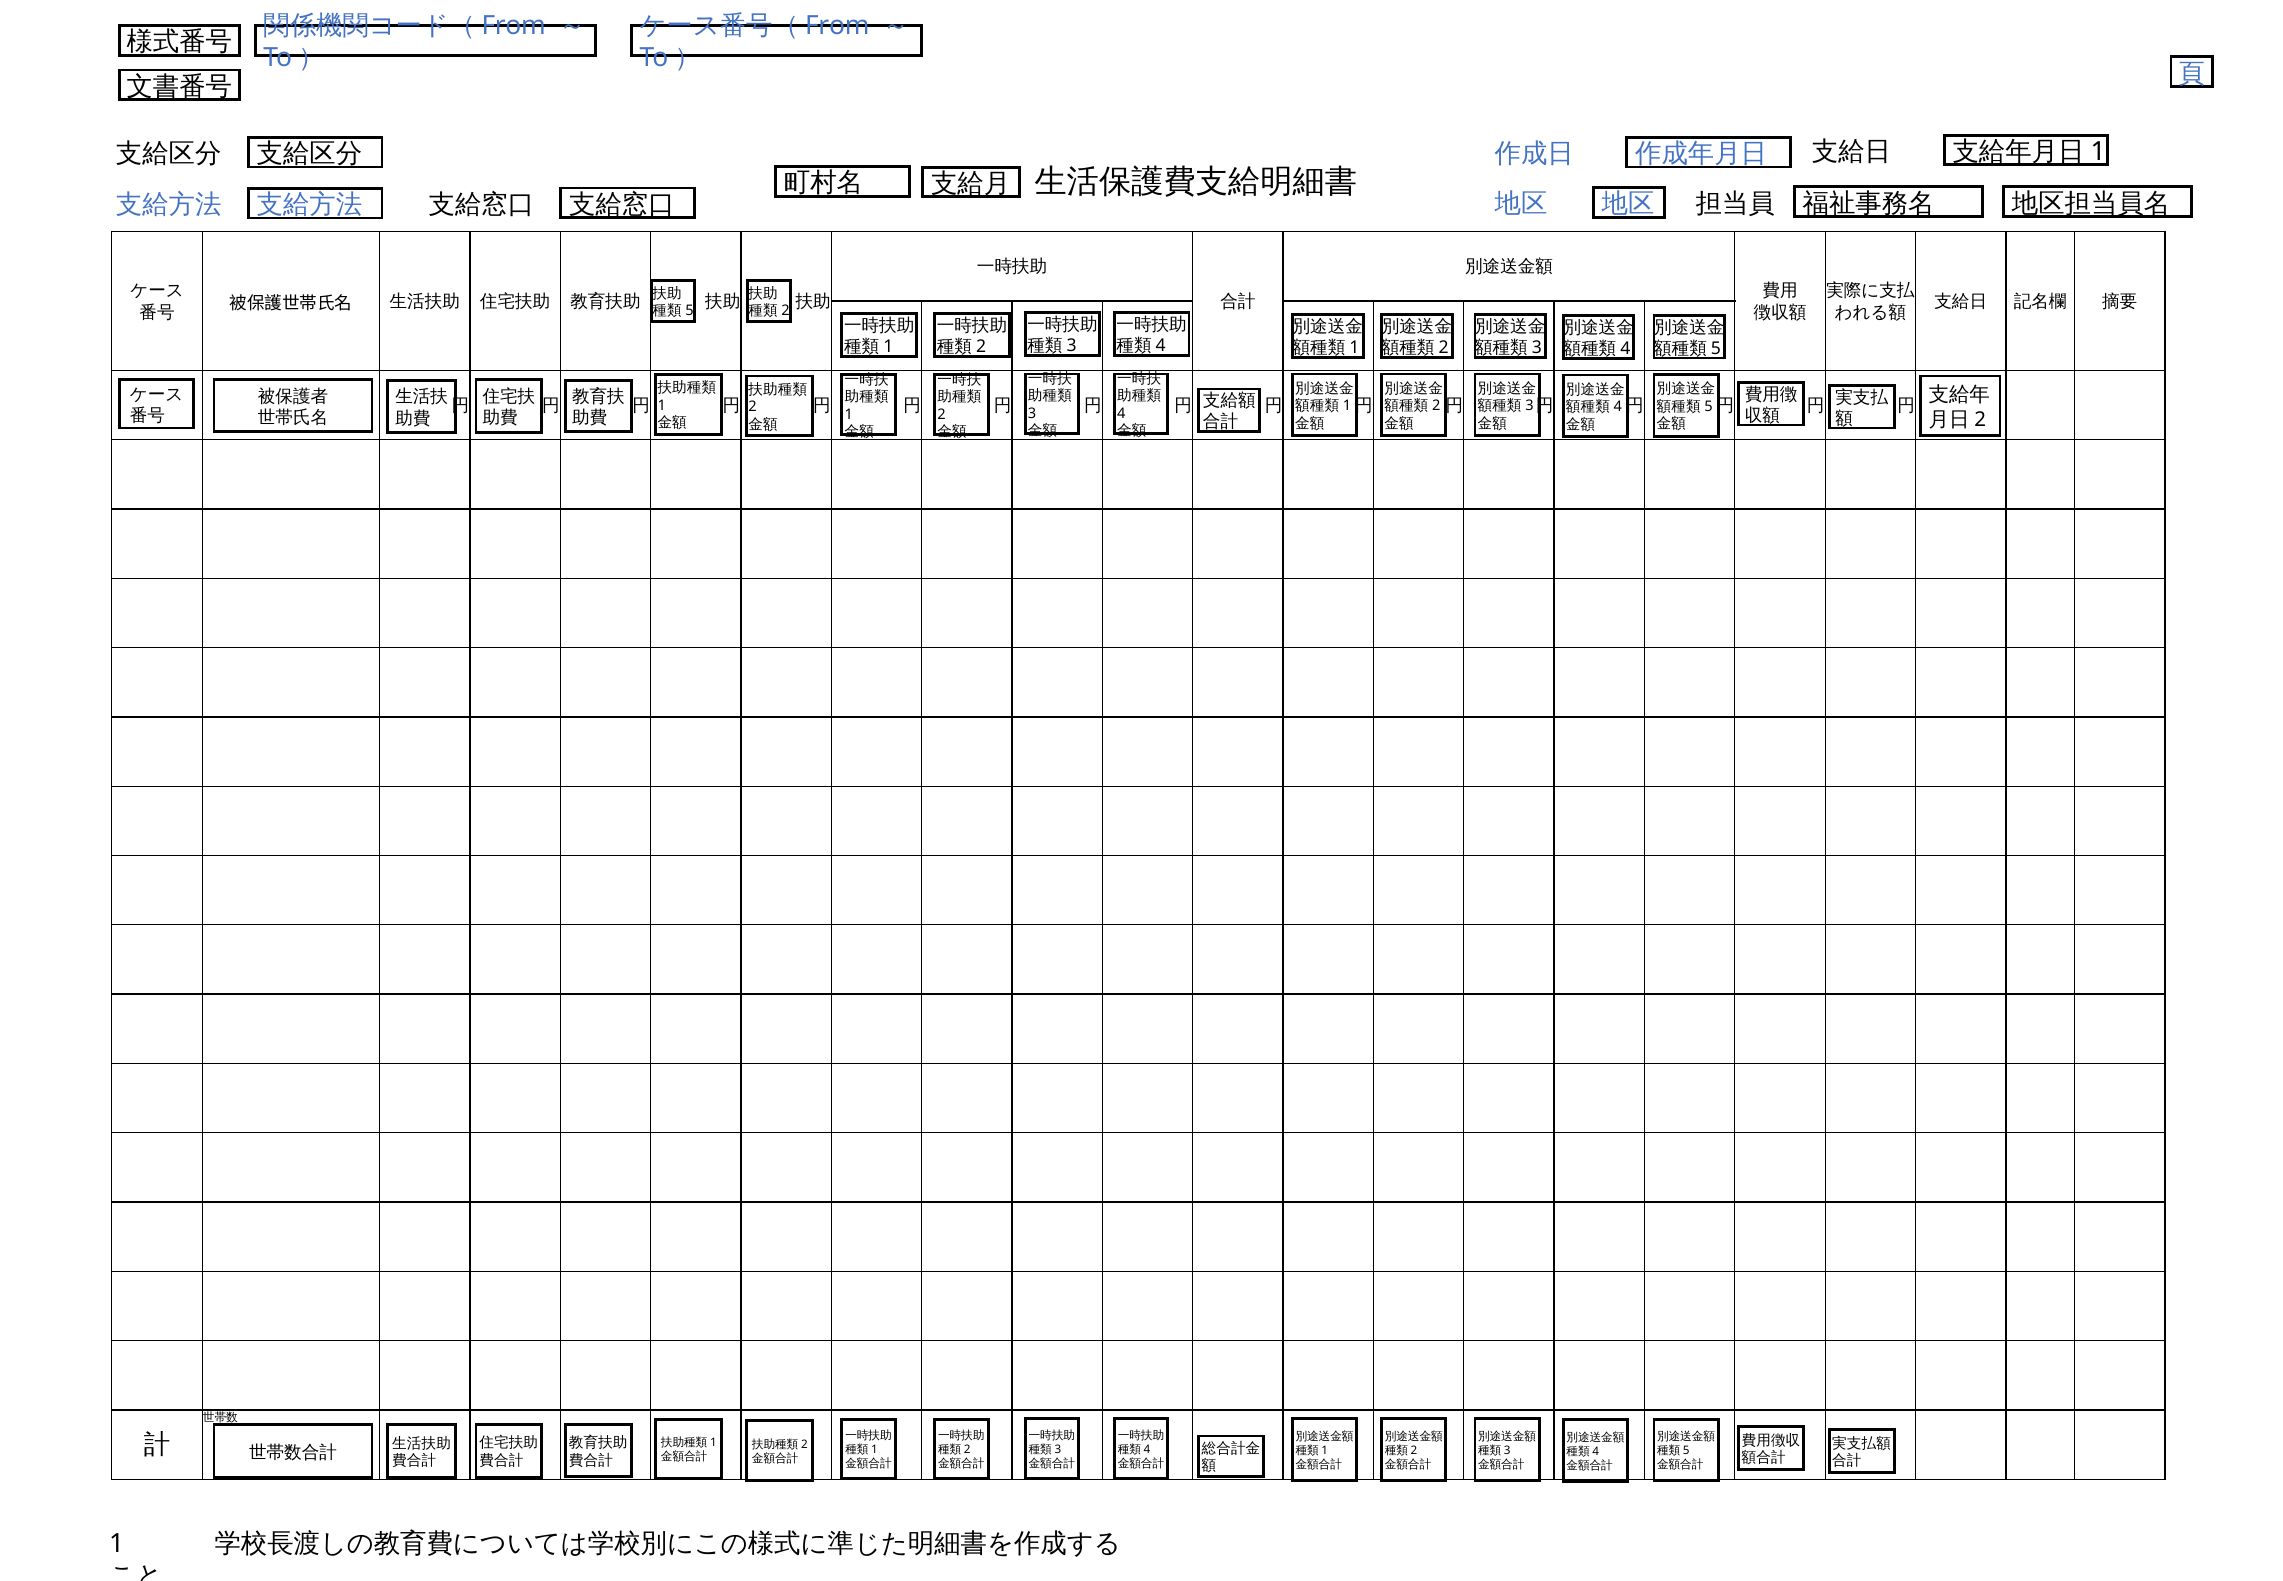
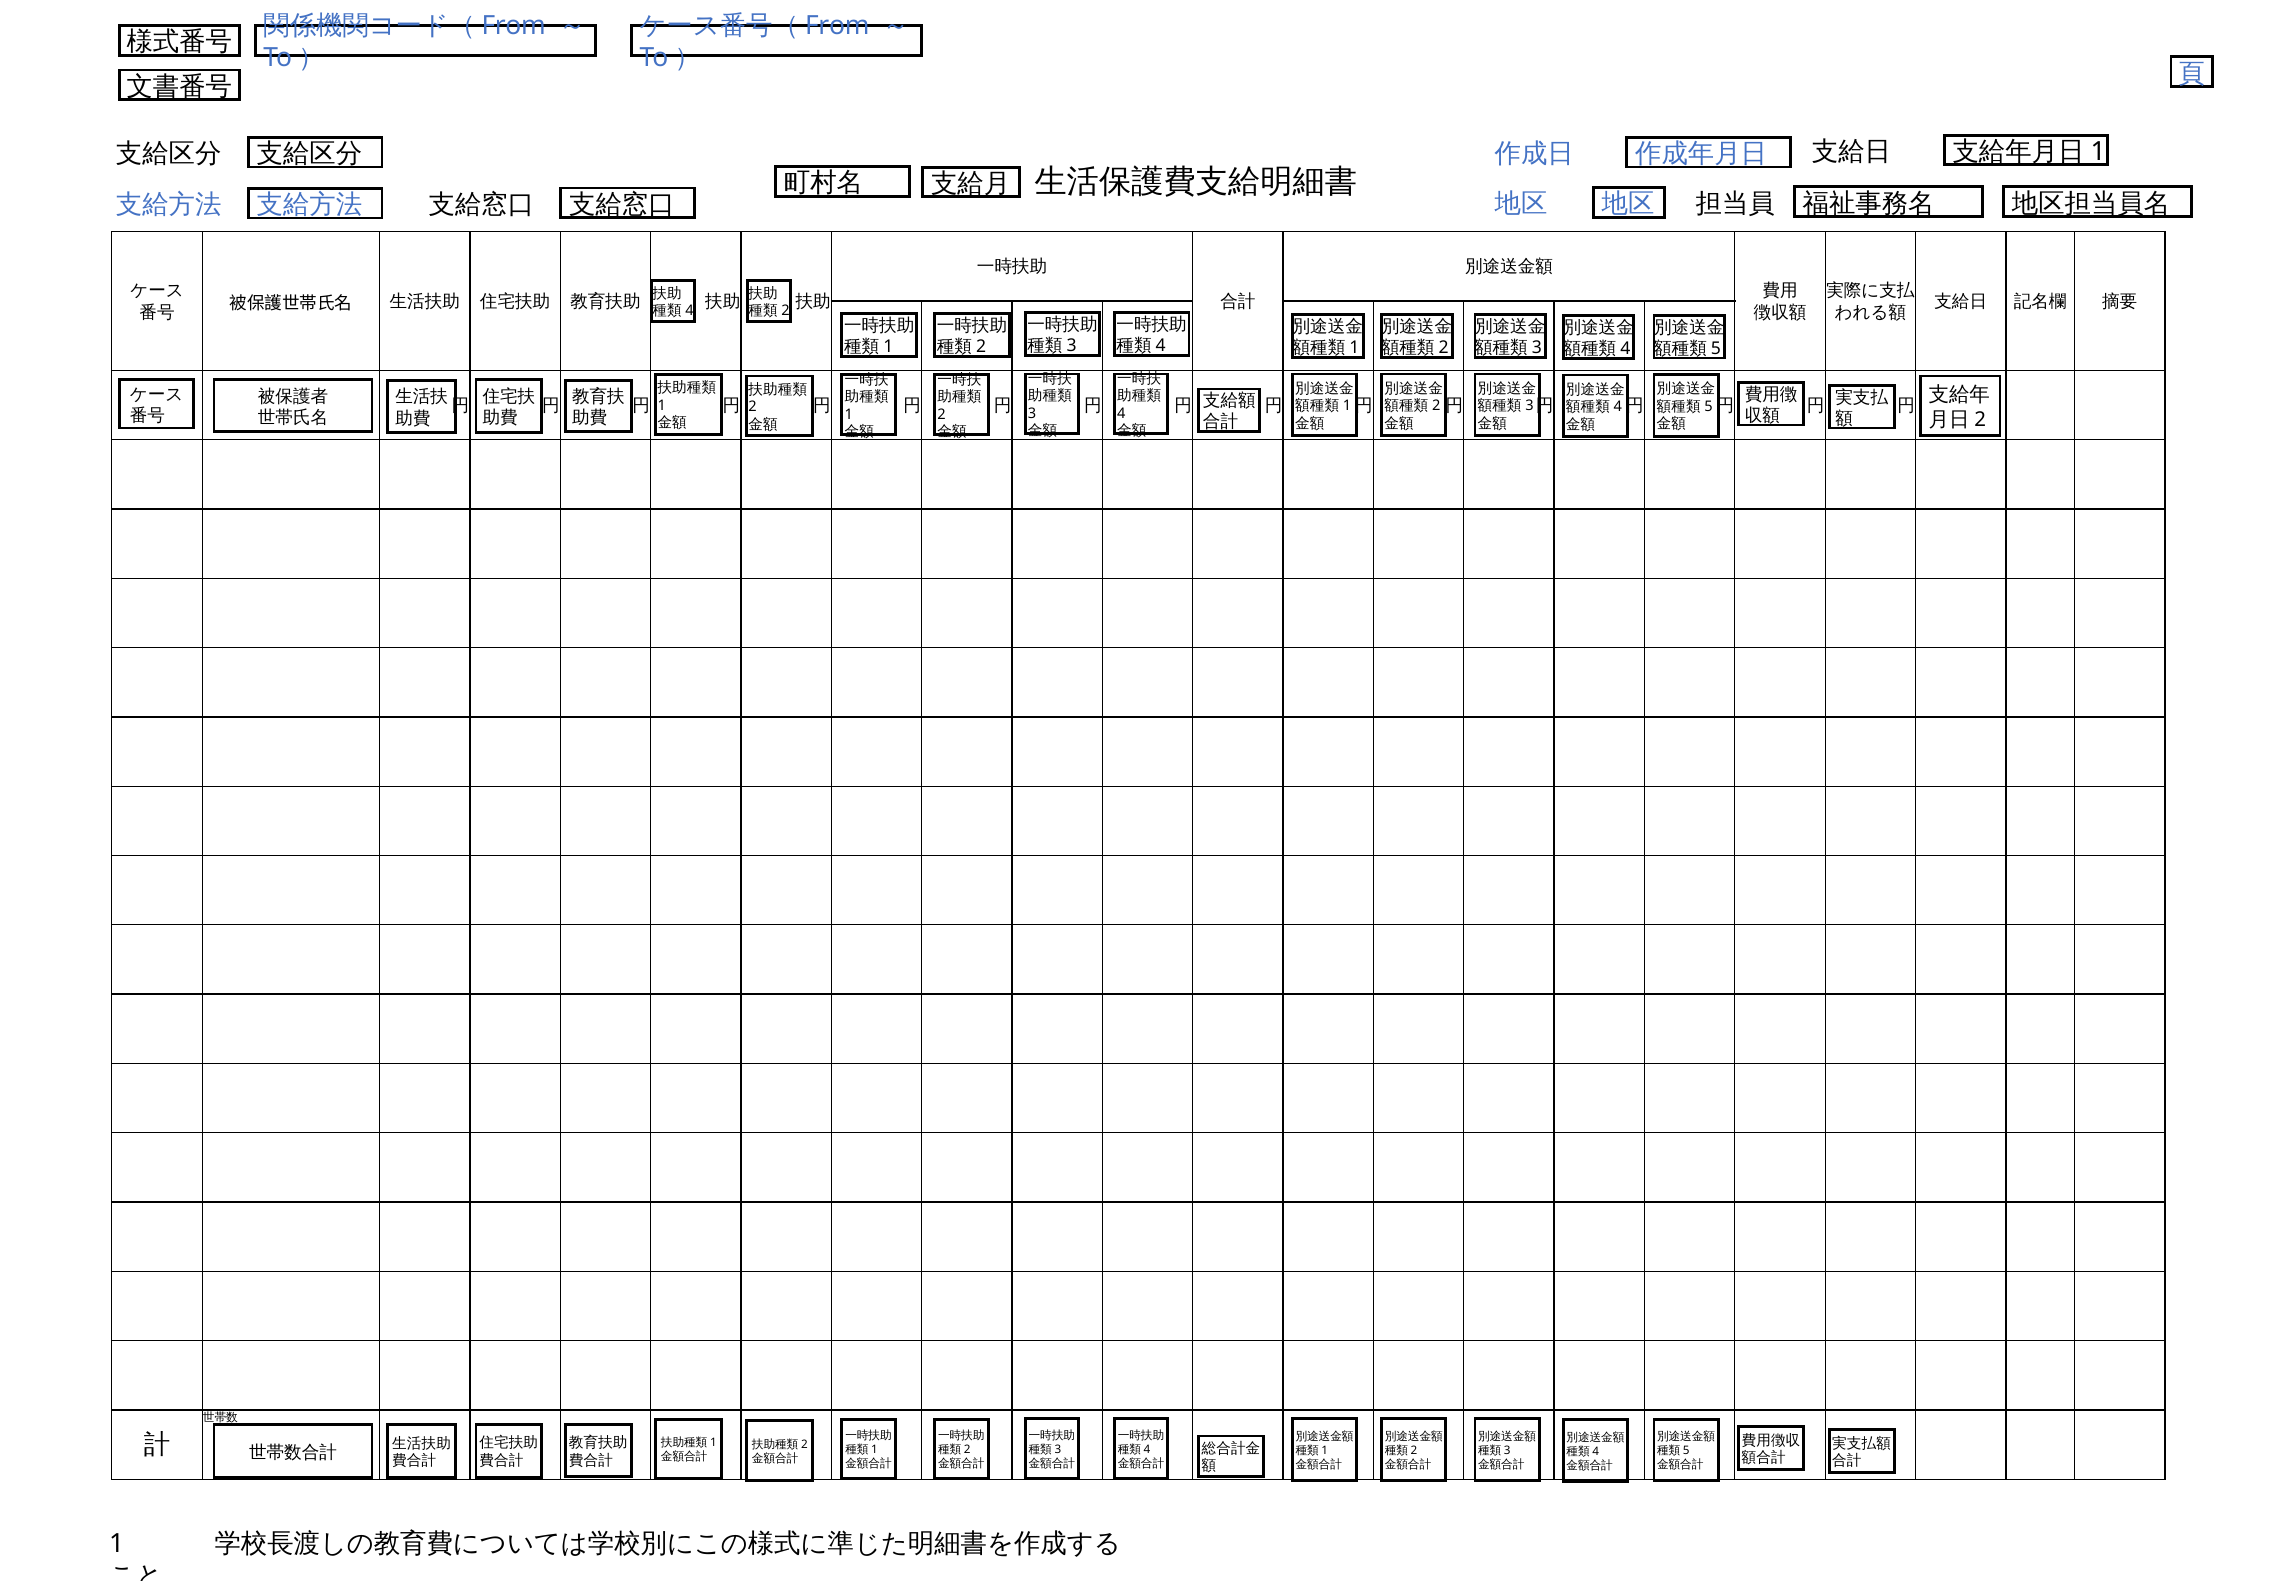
5: 5 -> 4 (689, 311)
